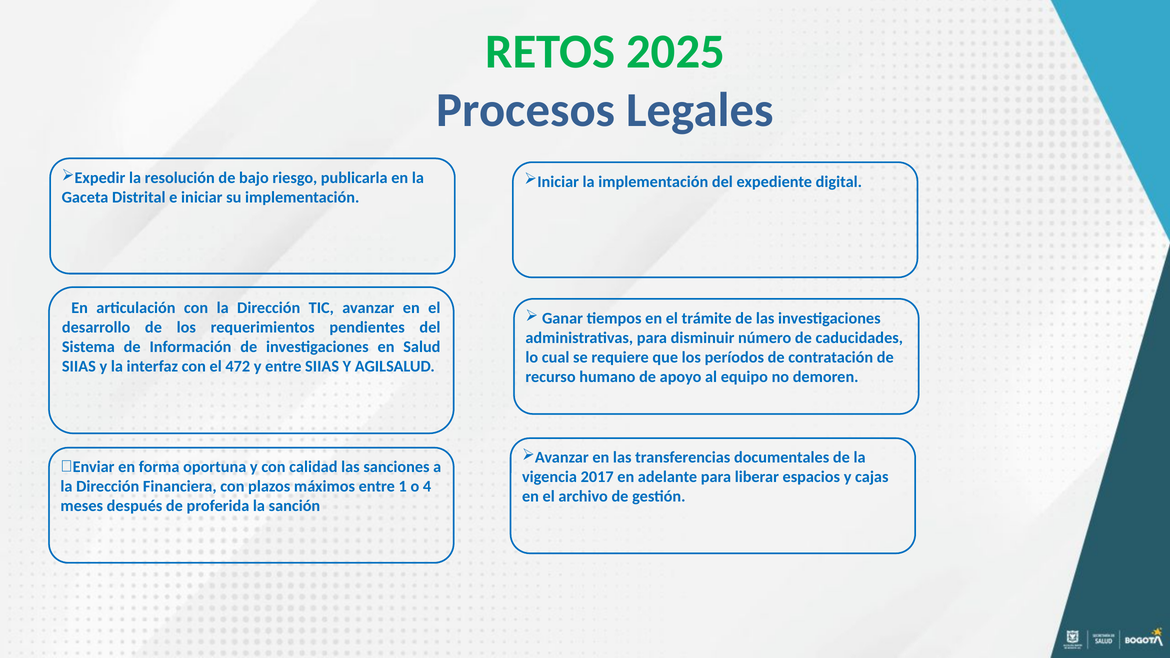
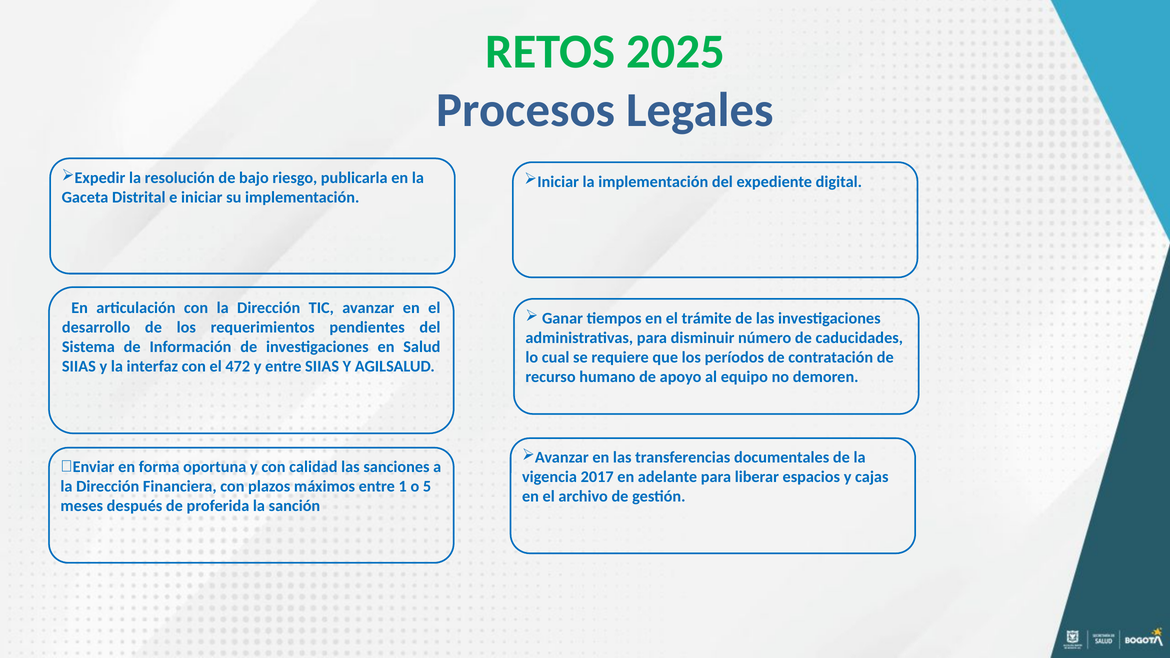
4: 4 -> 5 (427, 487)
